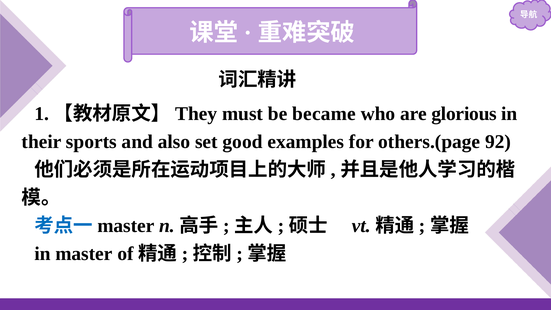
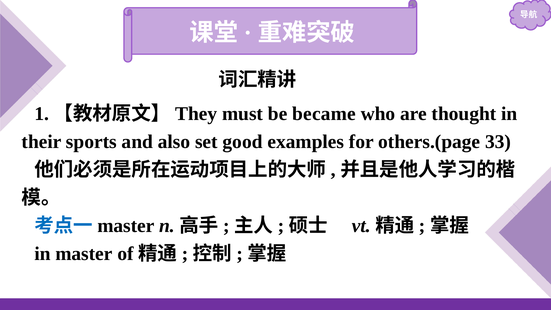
glorious: glorious -> thought (464, 114)
92: 92 -> 33 (498, 142)
